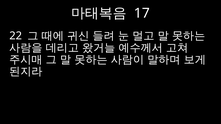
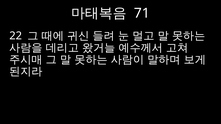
17: 17 -> 71 (142, 13)
